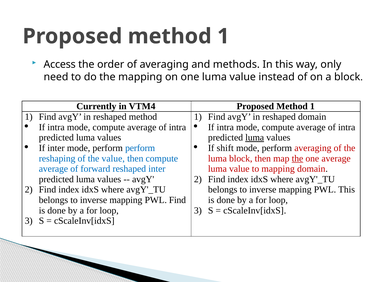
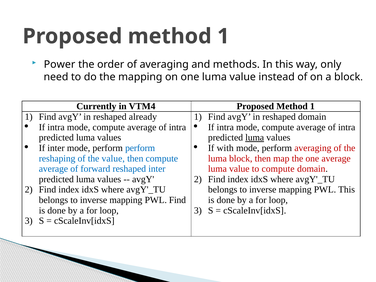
Access: Access -> Power (60, 64)
reshaped method: method -> already (143, 117)
shift: shift -> with (225, 148)
the underline: present -> none (297, 158)
to mapping: mapping -> compute (278, 169)
